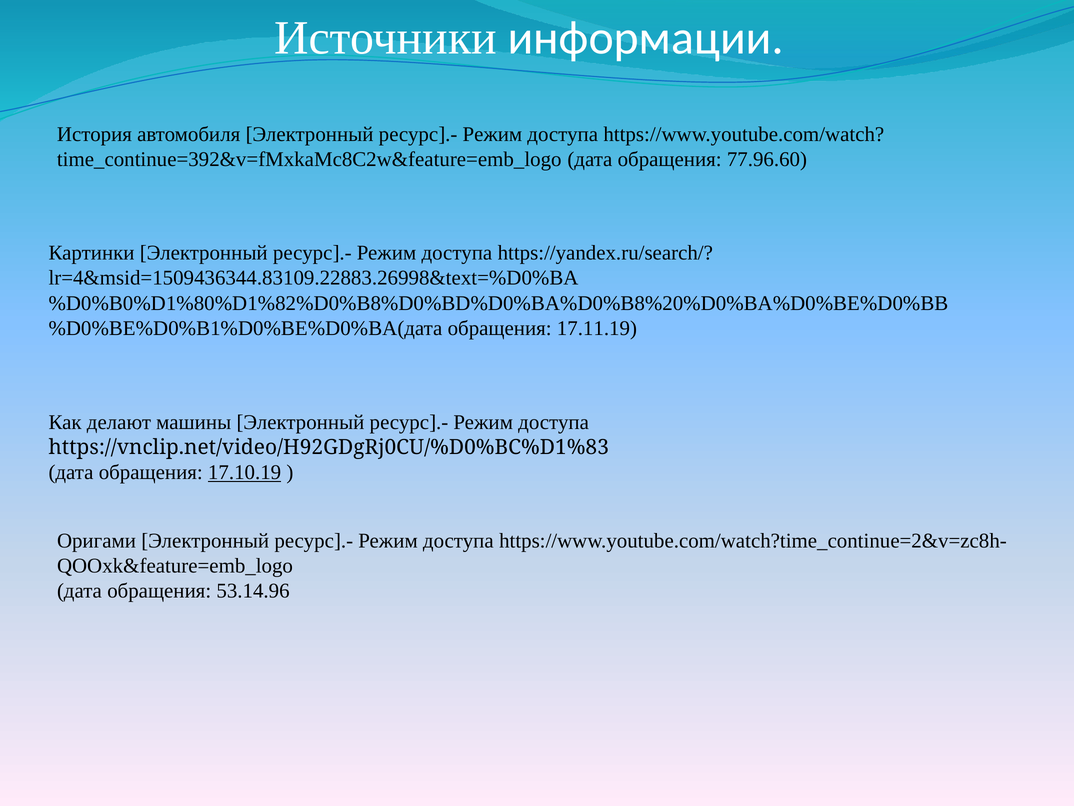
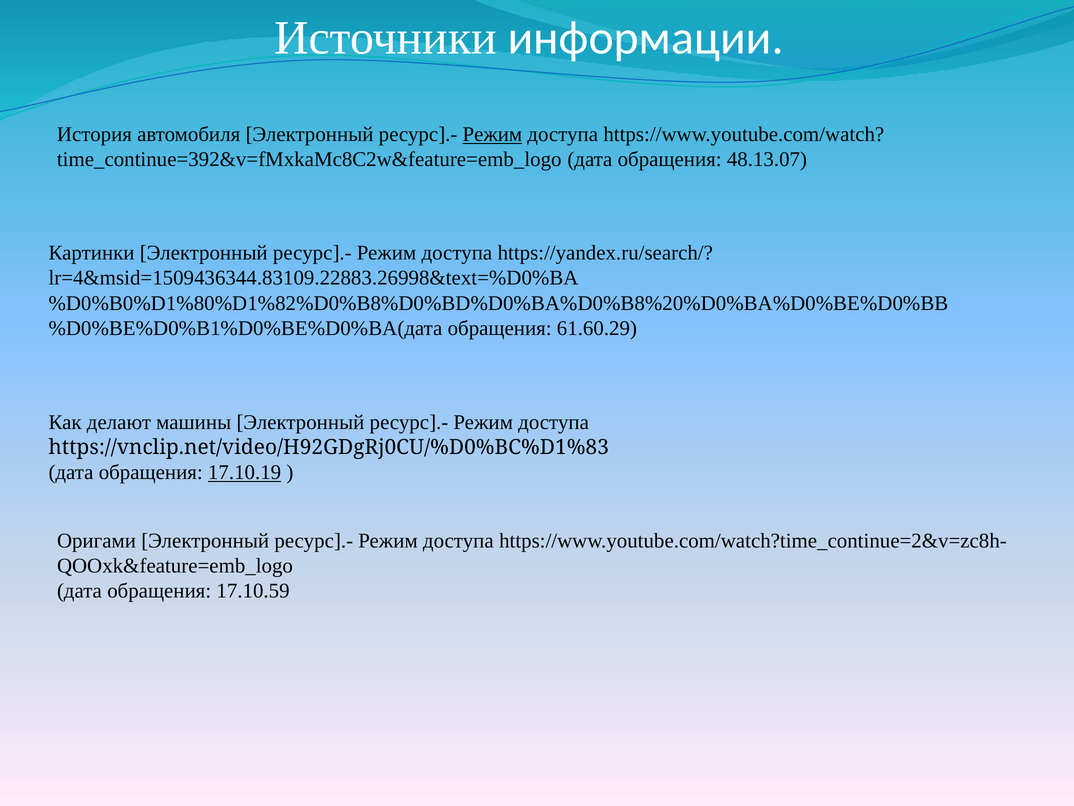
Режим underline: none -> present (492, 134)
77.96.60: 77.96.60 -> 48.13.07 (767, 159)
17.11.19: 17.11.19 -> 61.60.29 (597, 328)
53.14.96: 53.14.96 -> 17.10.59 (253, 591)
